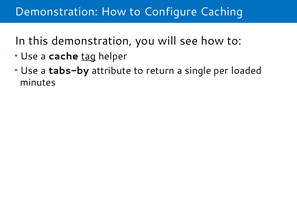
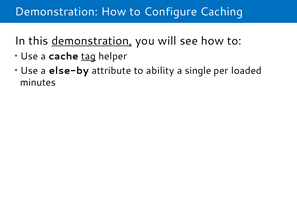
demonstration underline: none -> present (92, 41)
tabs-by: tabs-by -> else-by (69, 71)
return: return -> ability (160, 71)
